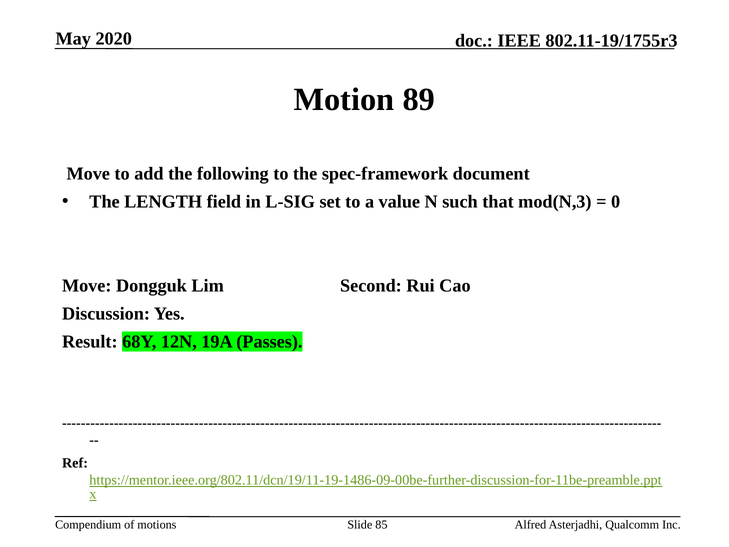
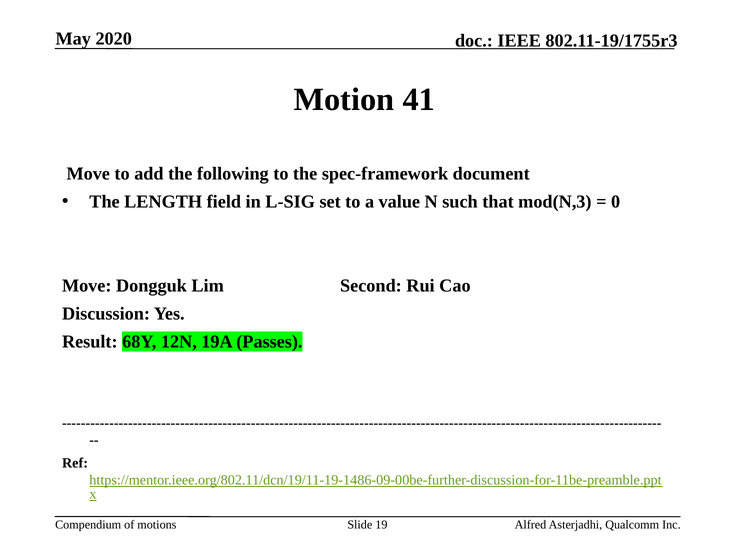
89: 89 -> 41 (419, 99)
85: 85 -> 19 (381, 524)
